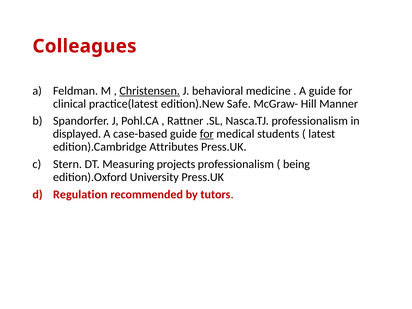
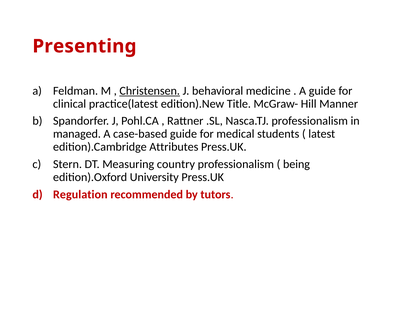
Colleagues: Colleagues -> Presenting (84, 46)
Safe: Safe -> Title (239, 104)
displayed: displayed -> managed (77, 134)
for underline: present -> none (207, 134)
projects: projects -> country (176, 164)
